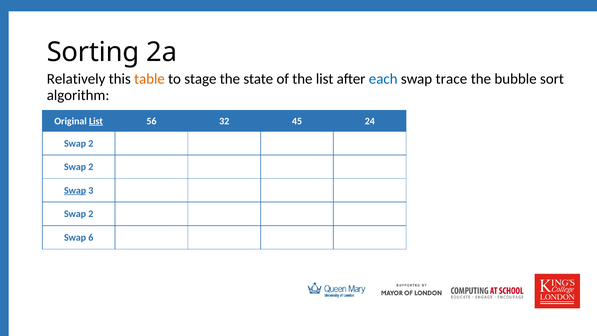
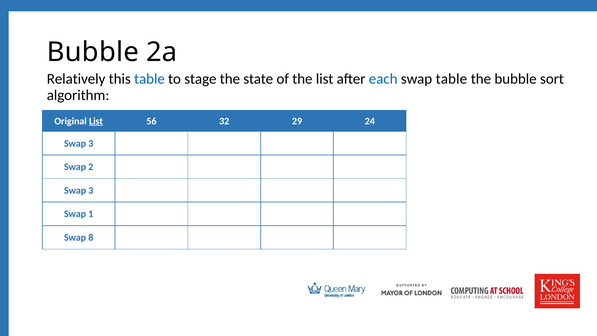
Sorting: Sorting -> Bubble (93, 52)
table colour: orange -> blue (149, 79)
swap trace: trace -> table (451, 79)
45: 45 -> 29 (297, 121)
2: 2 -> 3 (91, 143)
Swap underline: present -> none (75, 190)
2: 2 -> 1 (91, 214)
6: 6 -> 8 (91, 237)
